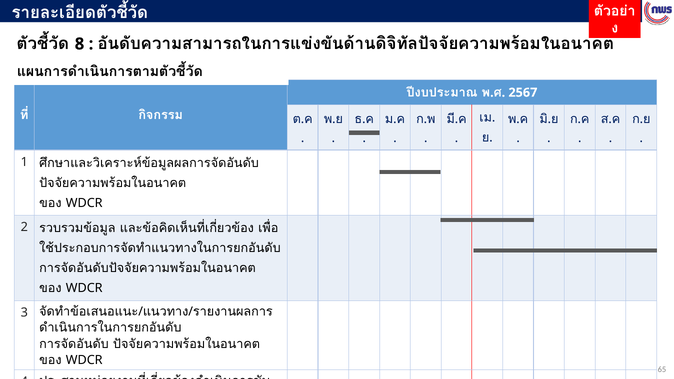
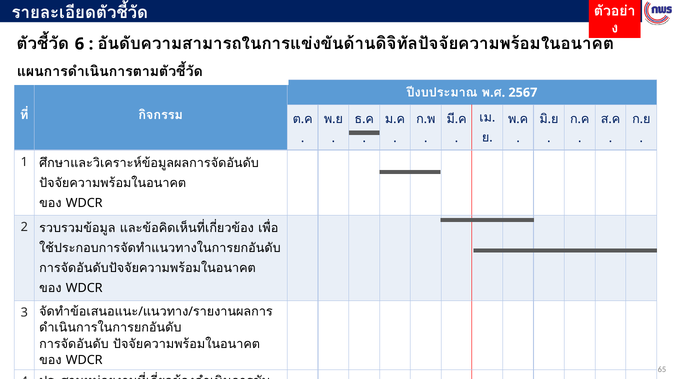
8: 8 -> 6 (79, 44)
